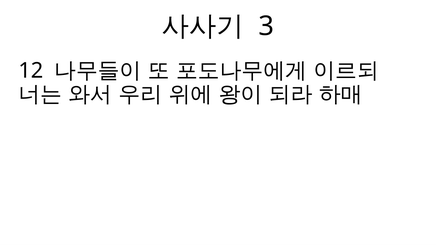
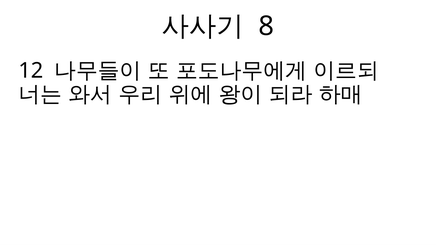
3: 3 -> 8 (266, 26)
